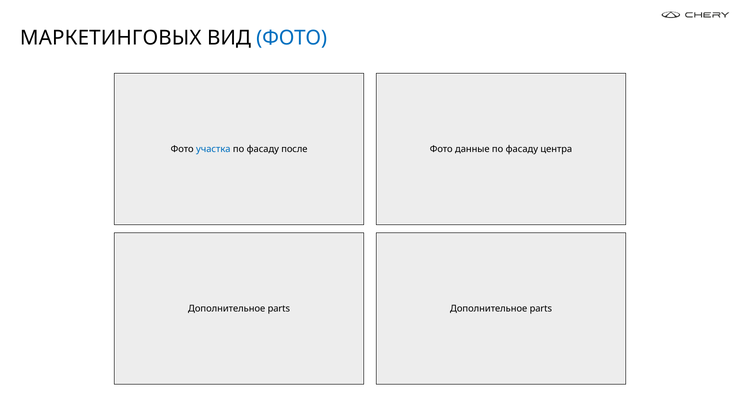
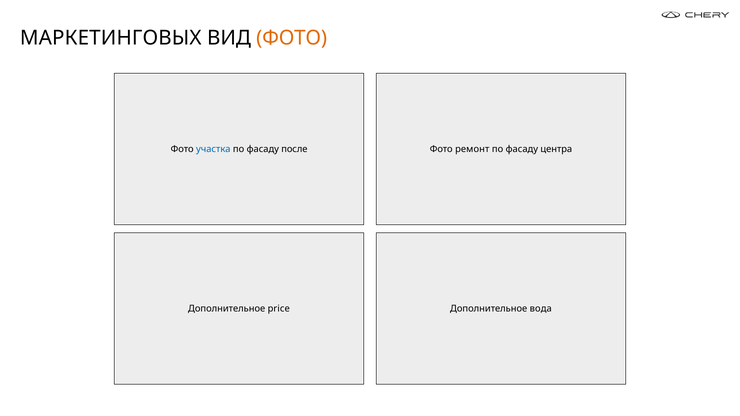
ФОТО colour: blue -> orange (292, 38)
данные: данные -> ремонт (472, 149)
parts: parts -> price (279, 309)
parts: parts -> вода (541, 309)
